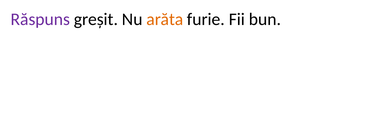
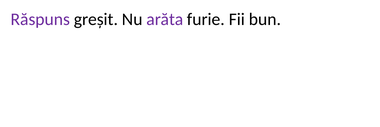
arăta colour: orange -> purple (165, 19)
